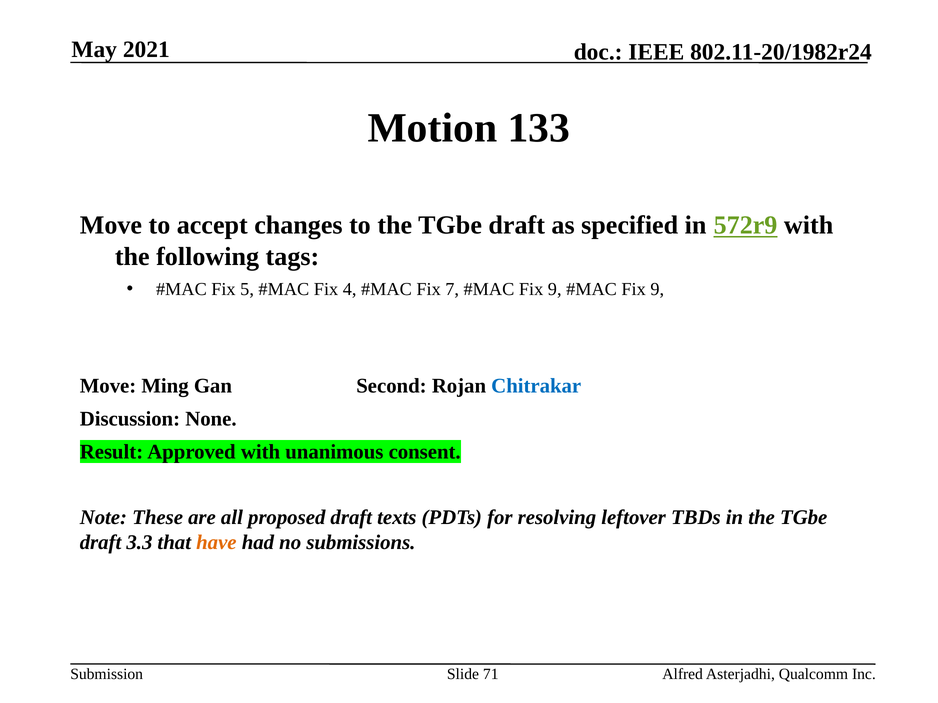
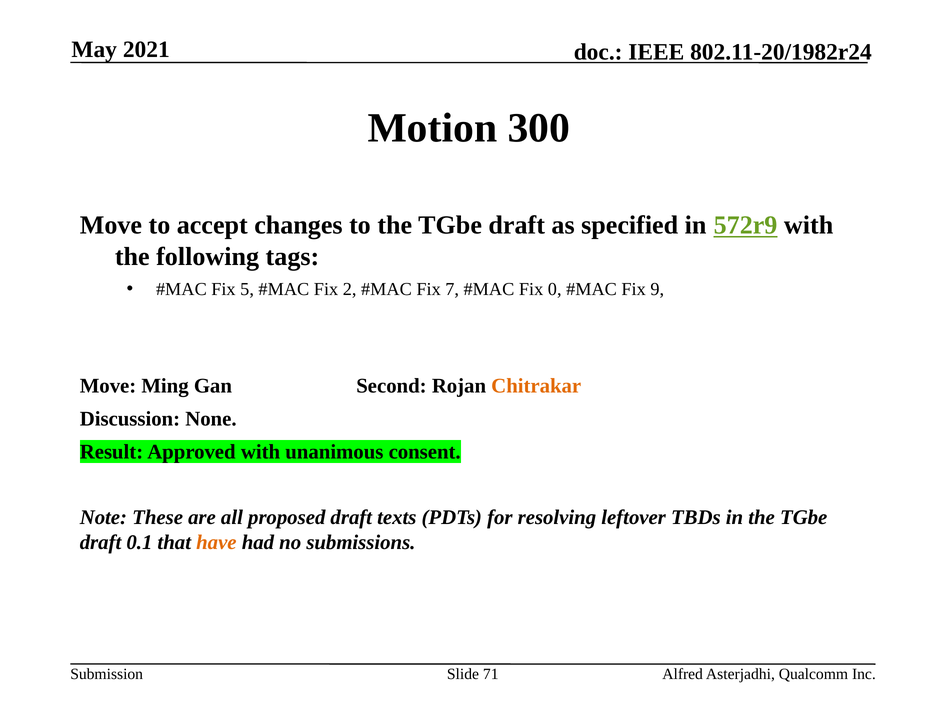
133: 133 -> 300 (539, 128)
4: 4 -> 2 (350, 289)
9: 9 -> 0 (555, 289)
Chitrakar colour: blue -> orange (536, 386)
3.3: 3.3 -> 0.1 (139, 543)
